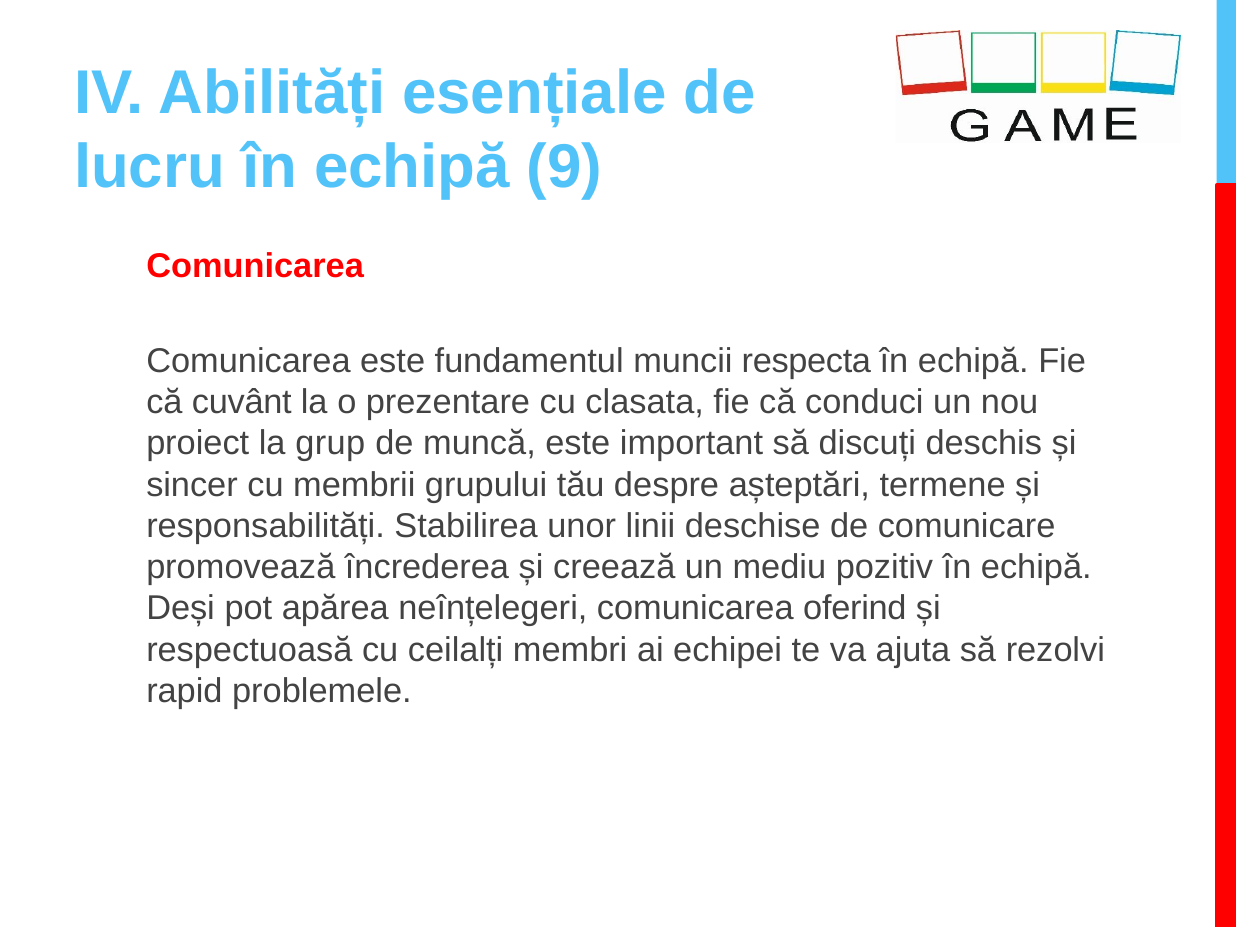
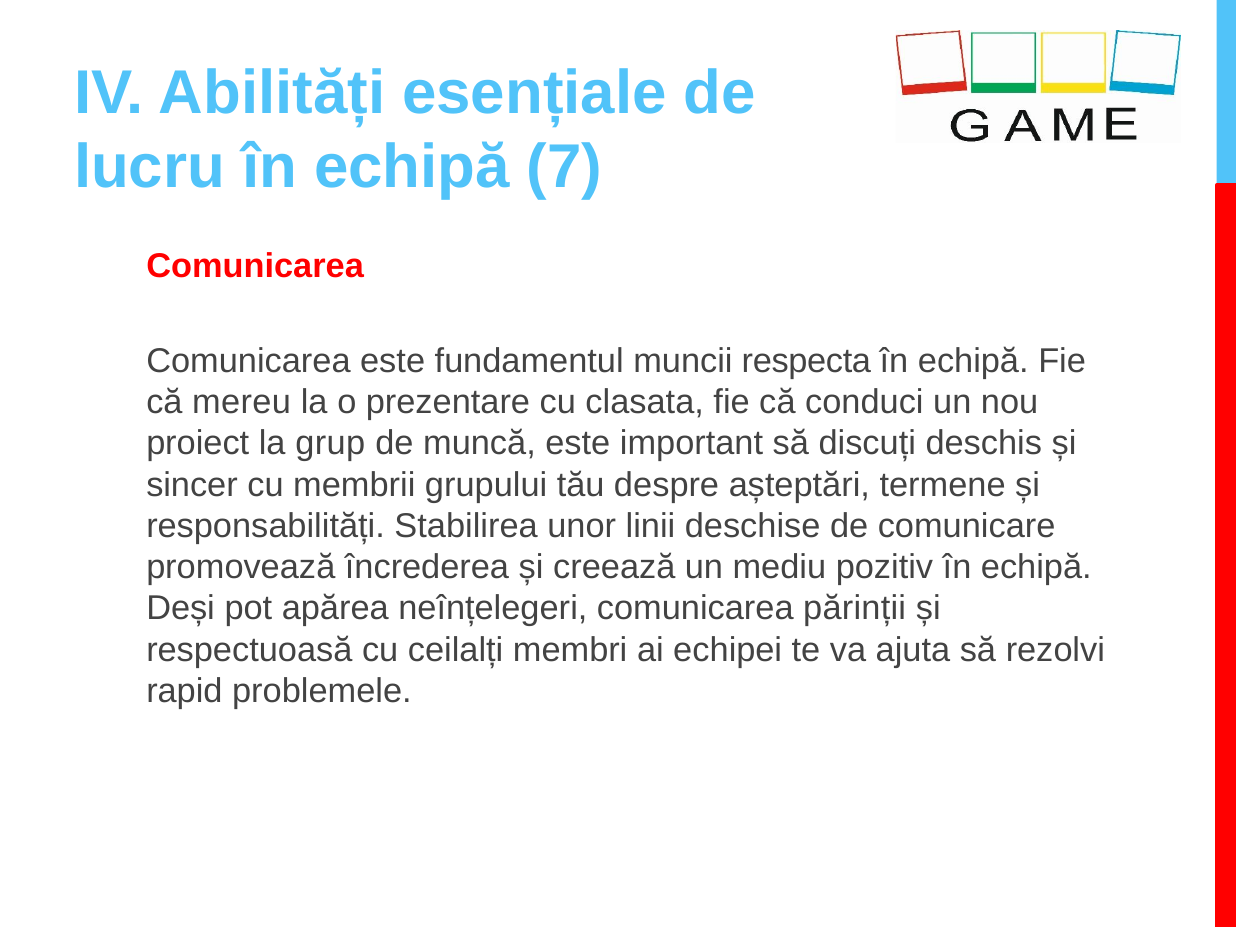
9: 9 -> 7 (565, 167)
cuvânt: cuvânt -> mereu (242, 402)
oferind: oferind -> părinții (855, 609)
